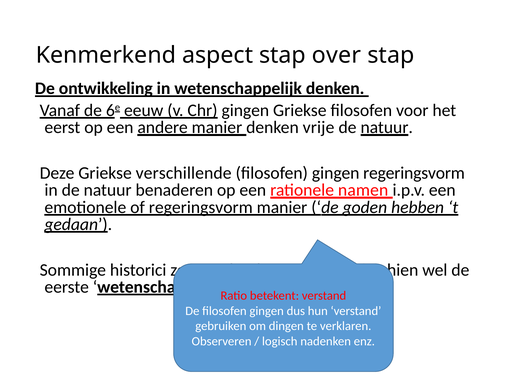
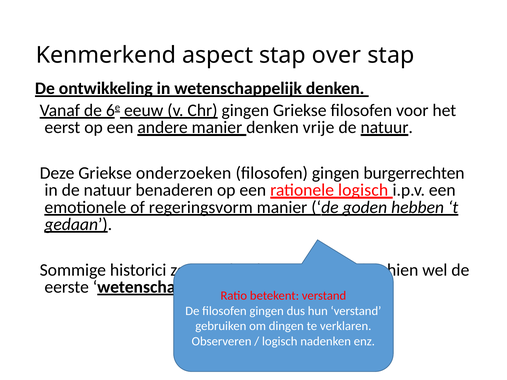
verschillende: verschillende -> onderzoeken (184, 173)
gingen regeringsvorm: regeringsvorm -> burgerrechten (414, 173)
rationele namen: namen -> logisch (363, 190)
